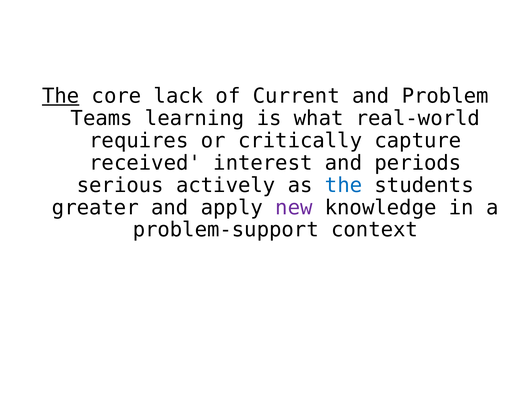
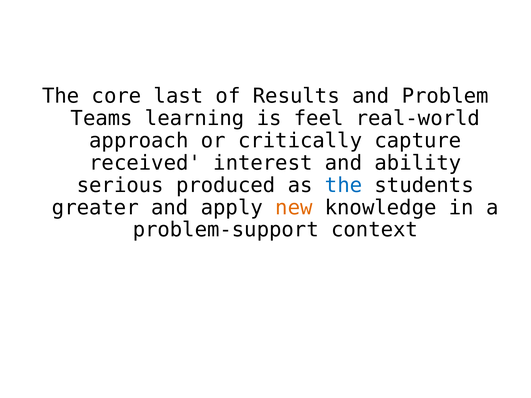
The underline: present -> none (61, 96)
lack: lack -> last (178, 96)
Current: Current -> Results (296, 96)
what: what -> feel (319, 118)
requires: requires -> approach (139, 141)
periods: periods -> ability (418, 163)
actively: actively -> produced (226, 185)
new colour: purple -> orange (294, 208)
